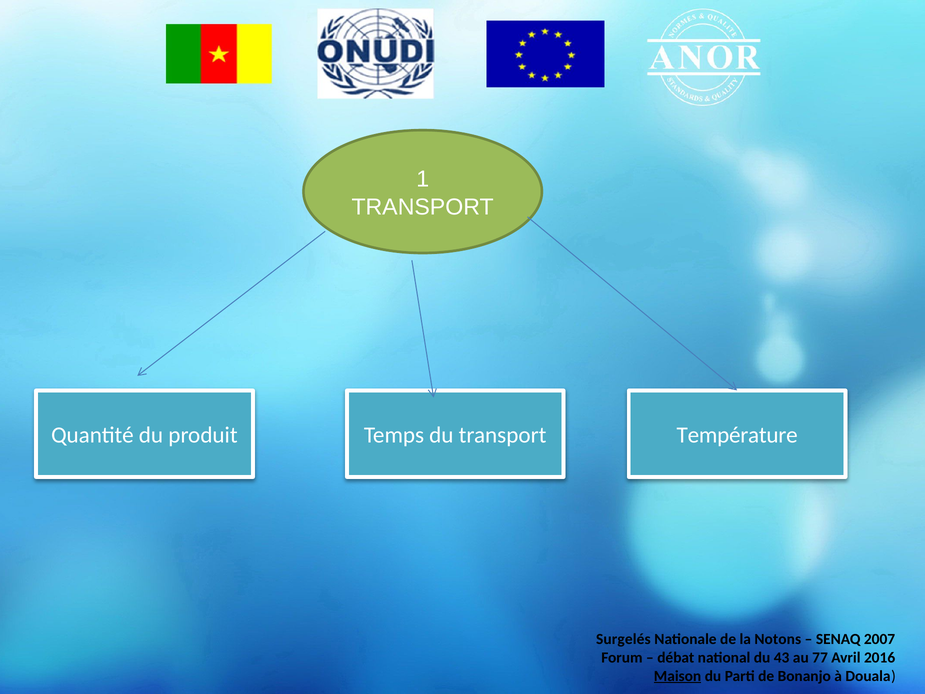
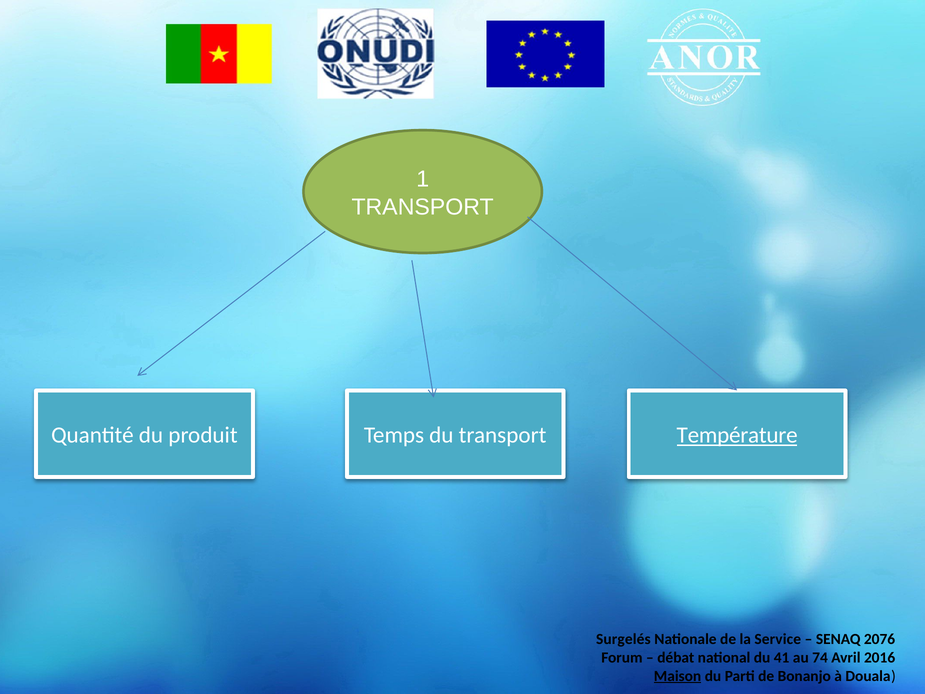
Température underline: none -> present (737, 435)
Notons: Notons -> Service (778, 639)
2007: 2007 -> 2076 (880, 639)
43: 43 -> 41 (782, 657)
77: 77 -> 74 (820, 657)
